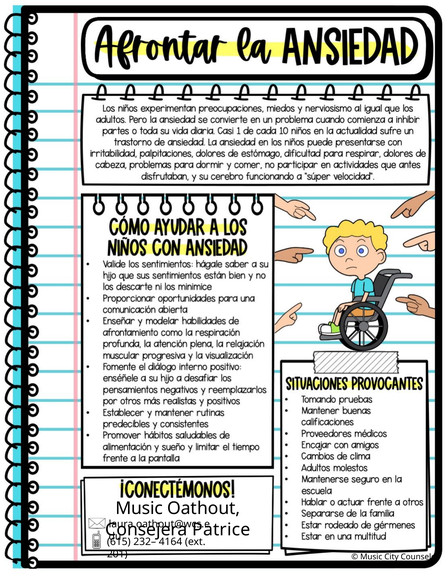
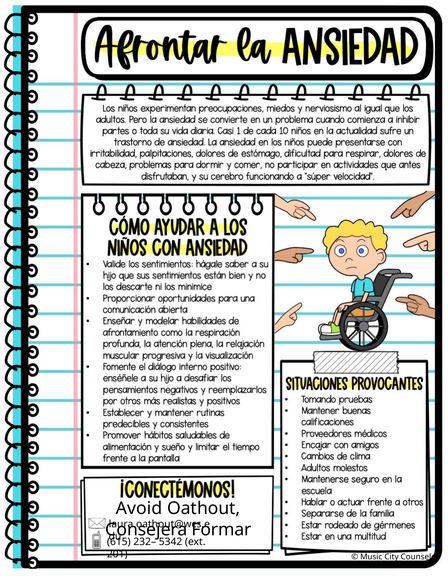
Music: Music -> Avoid (139, 508)
Patrice: Patrice -> Formar (221, 529)
4164: 4164 -> 5342 (171, 541)
